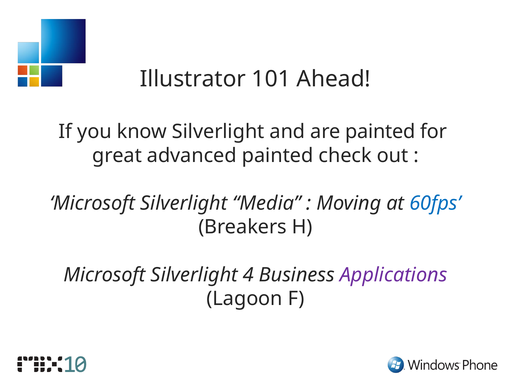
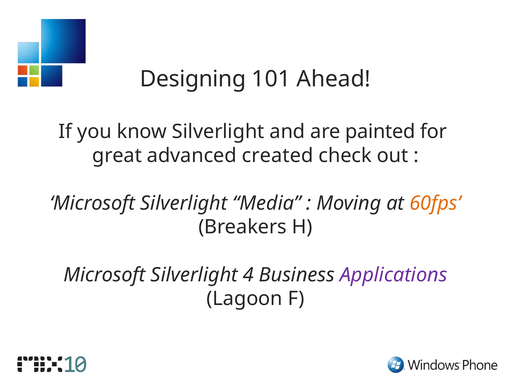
Illustrator: Illustrator -> Designing (193, 79)
advanced painted: painted -> created (278, 156)
60fps colour: blue -> orange (435, 203)
